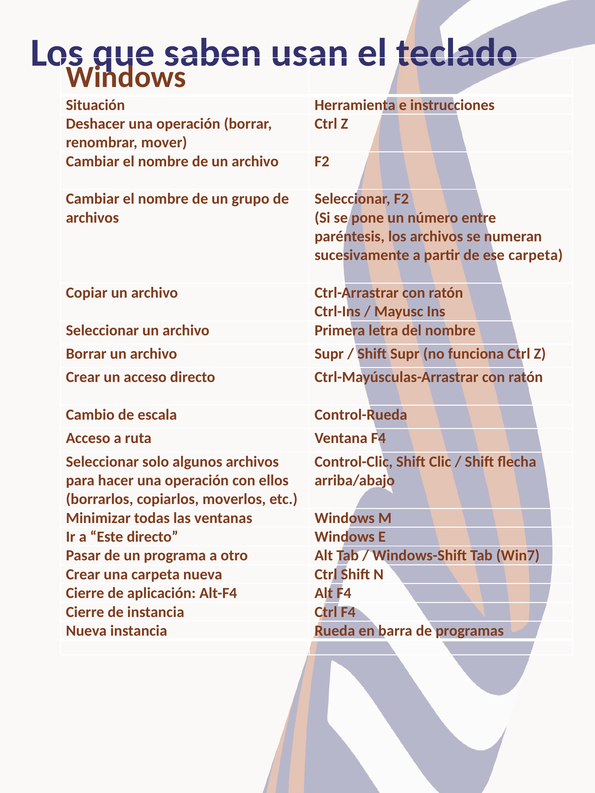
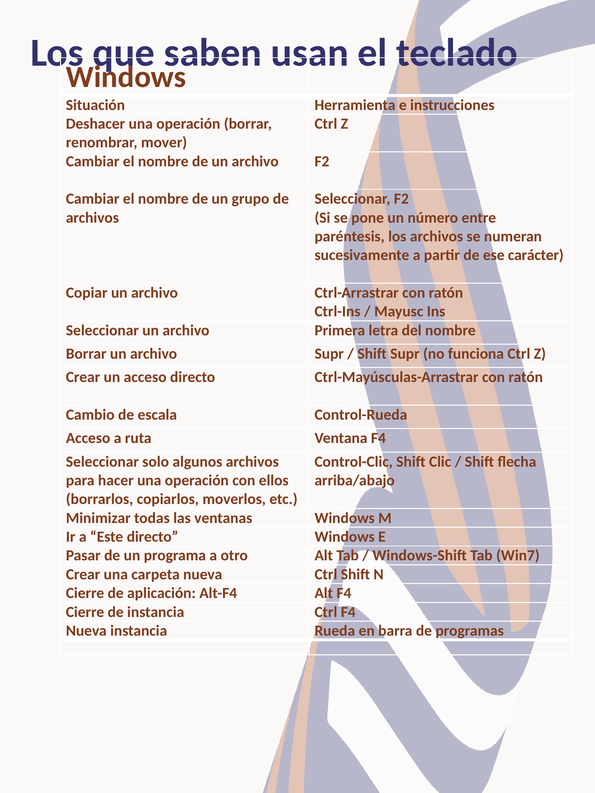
ese carpeta: carpeta -> carácter (536, 255)
